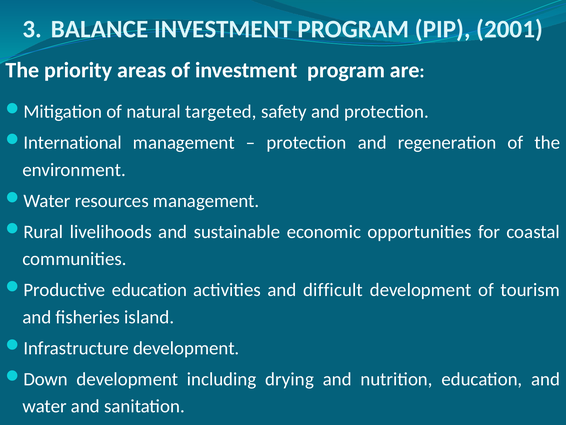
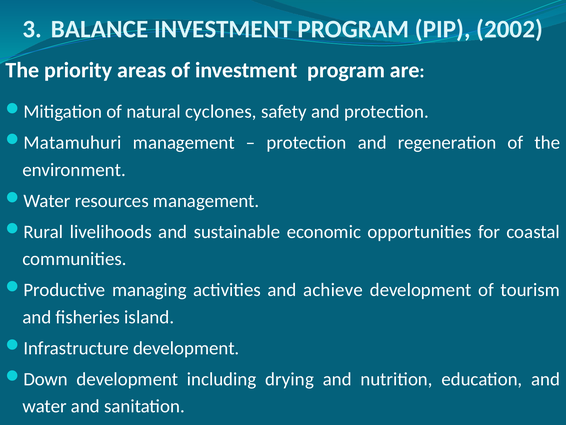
2001: 2001 -> 2002 (510, 29)
targeted: targeted -> cyclones (221, 112)
International: International -> Matamuhuri (72, 143)
Productive education: education -> managing (149, 290)
difficult: difficult -> achieve (333, 290)
